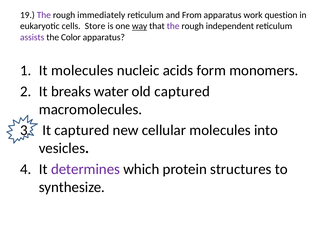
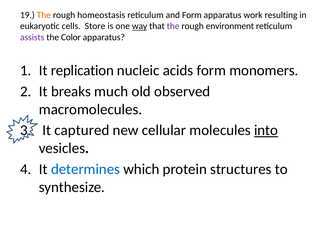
The colour: purple -> orange (44, 15)
immediately: immediately -> homeostasis (101, 15)
and From: From -> Form (192, 15)
question: question -> resulting (281, 15)
independent: independent -> environment (230, 26)
It molecules: molecules -> replication (82, 70)
water: water -> much (111, 91)
old captured: captured -> observed (182, 91)
into underline: none -> present (266, 130)
determines colour: purple -> blue (86, 169)
